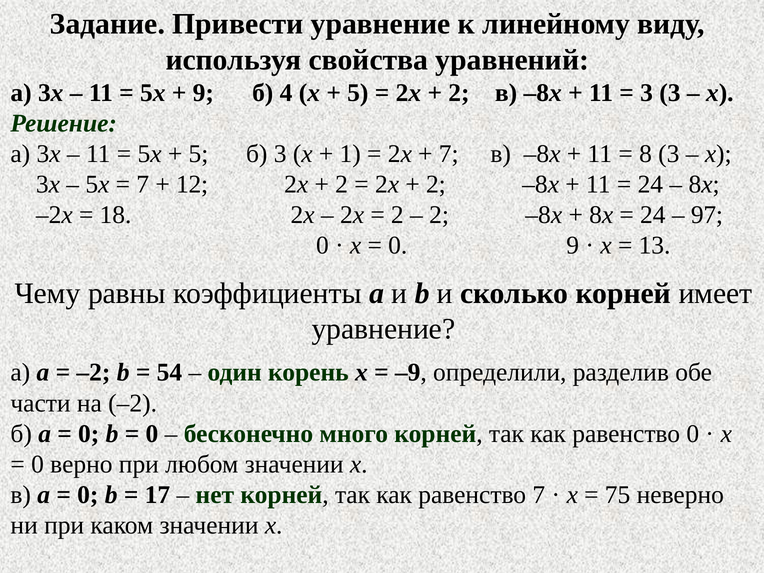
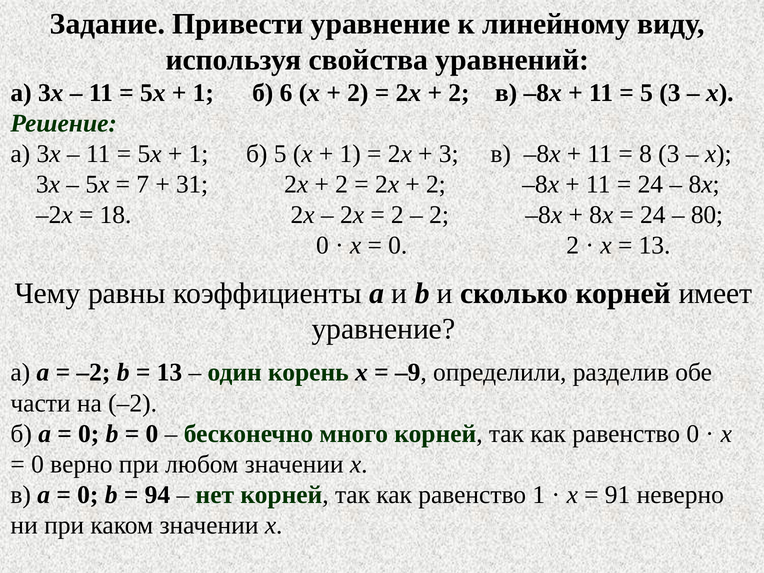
9: 9 -> 1 (203, 93)
4: 4 -> 6 (286, 93)
5: 5 -> 2 (358, 93)
3: 3 -> 5 (647, 93)
5: 5 -> 1 (198, 154)
б 3: 3 -> 5 (280, 154)
7: 7 -> 3 (449, 154)
12: 12 -> 31 (192, 184)
97: 97 -> 80 (707, 215)
0 9: 9 -> 2 (573, 245)
54: 54 -> 13 (169, 373)
17: 17 -> 94 (157, 495)
равенство 7: 7 -> 1 (539, 495)
75: 75 -> 91 (618, 495)
